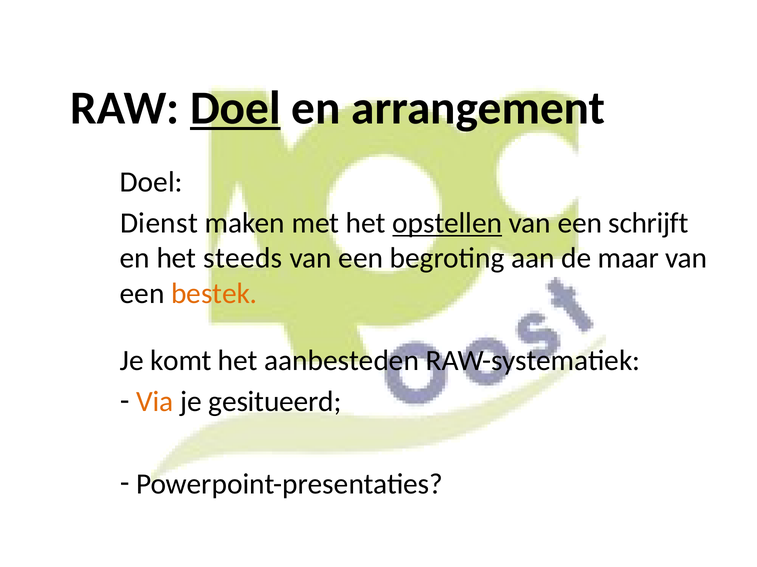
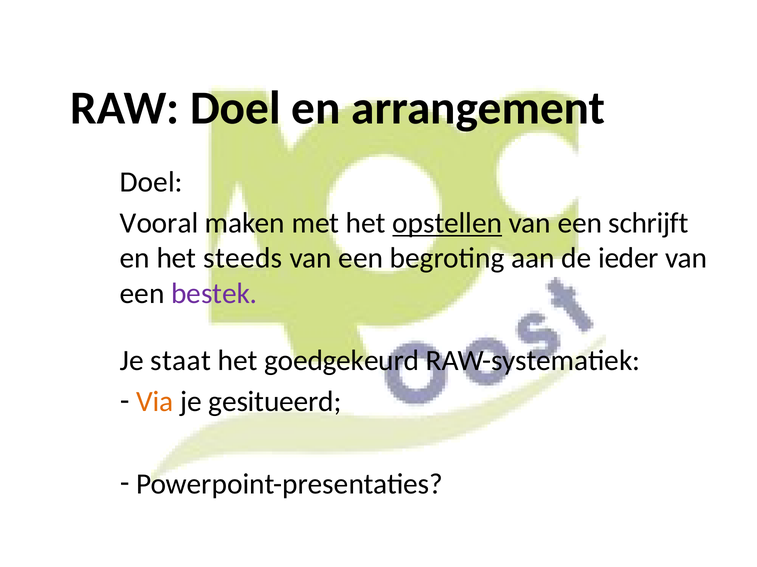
Doel underline: present -> none (235, 108)
Dienst: Dienst -> Vooral (159, 223)
maar: maar -> ieder (628, 259)
bestek colour: orange -> purple (214, 294)
komt: komt -> staat (181, 361)
aanbesteden: aanbesteden -> goedgekeurd (342, 361)
